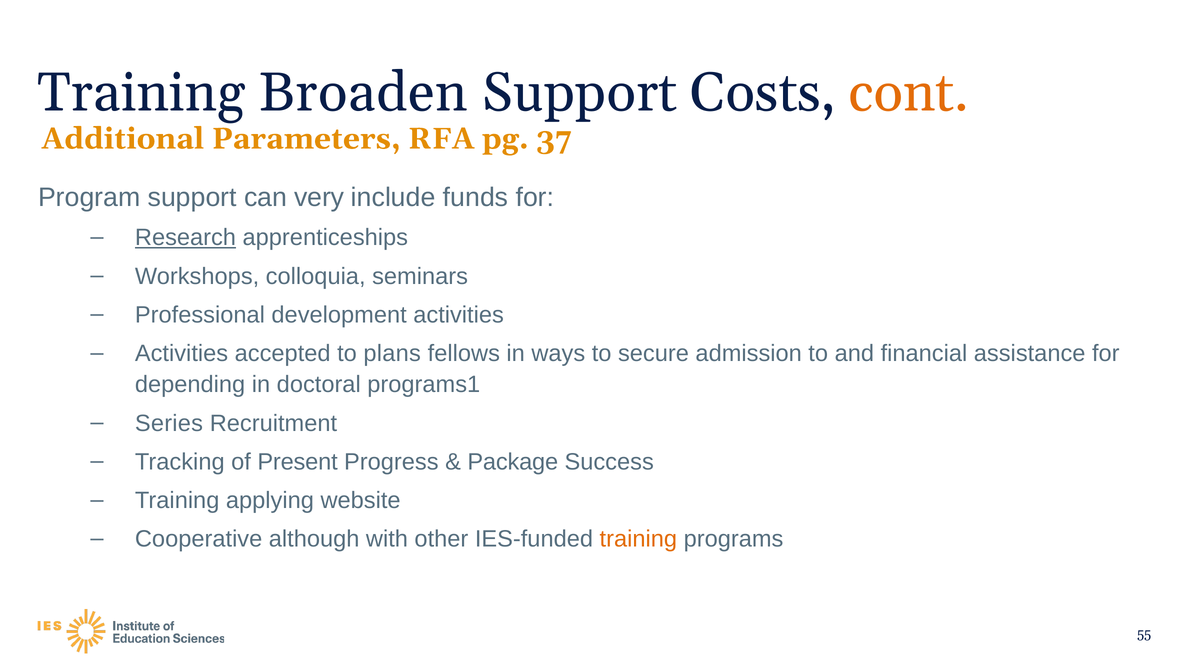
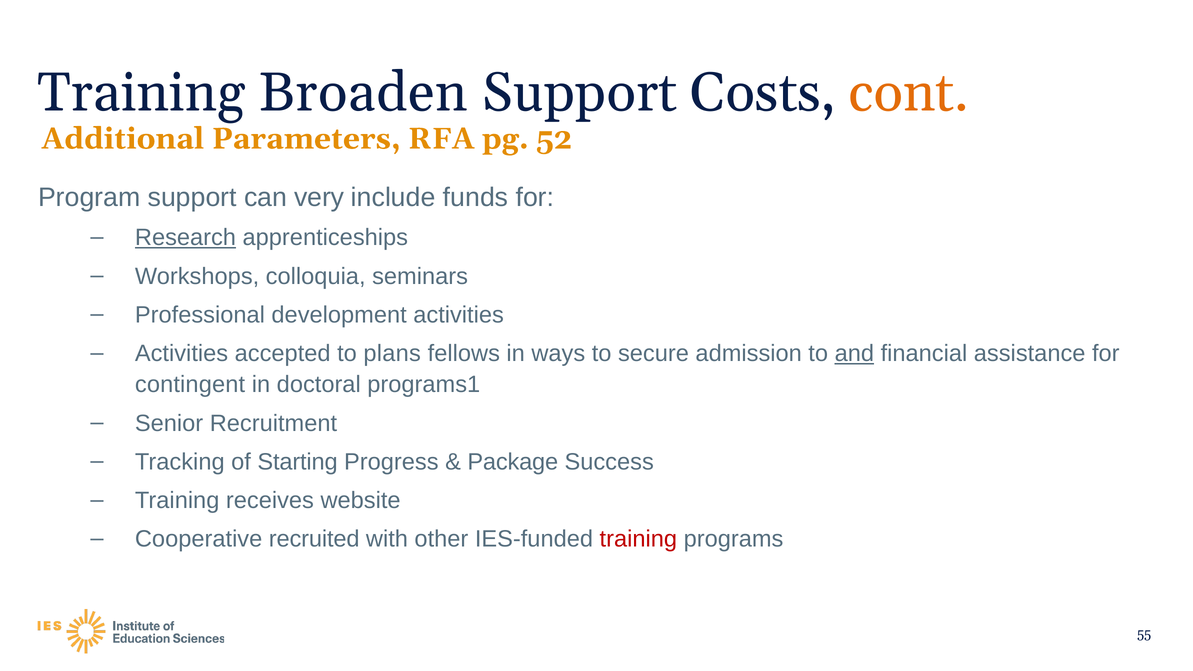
37: 37 -> 52 (554, 139)
and underline: none -> present (854, 353)
depending: depending -> contingent (190, 385)
Series: Series -> Senior (169, 423)
Present: Present -> Starting (298, 462)
applying: applying -> receives (270, 501)
although: although -> recruited (314, 539)
training colour: orange -> red (638, 539)
